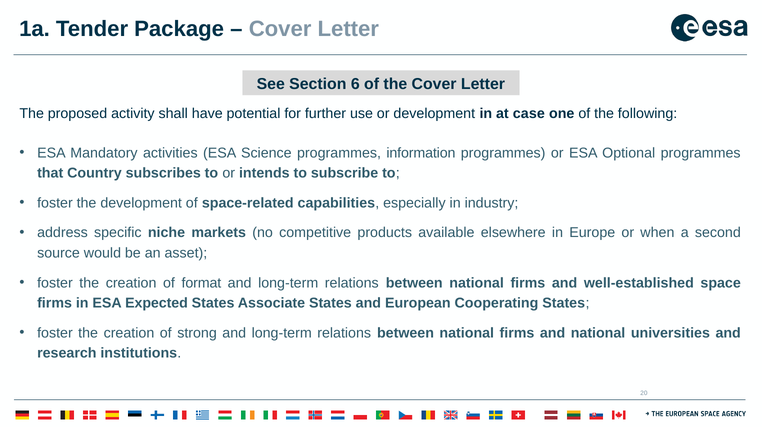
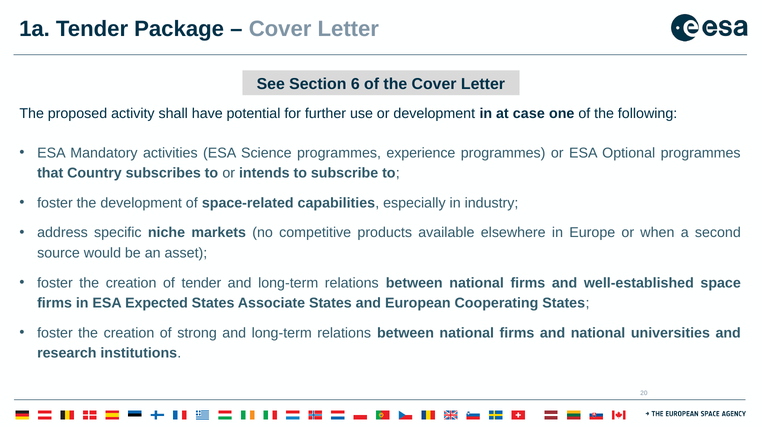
information: information -> experience (421, 153)
of format: format -> tender (201, 283)
